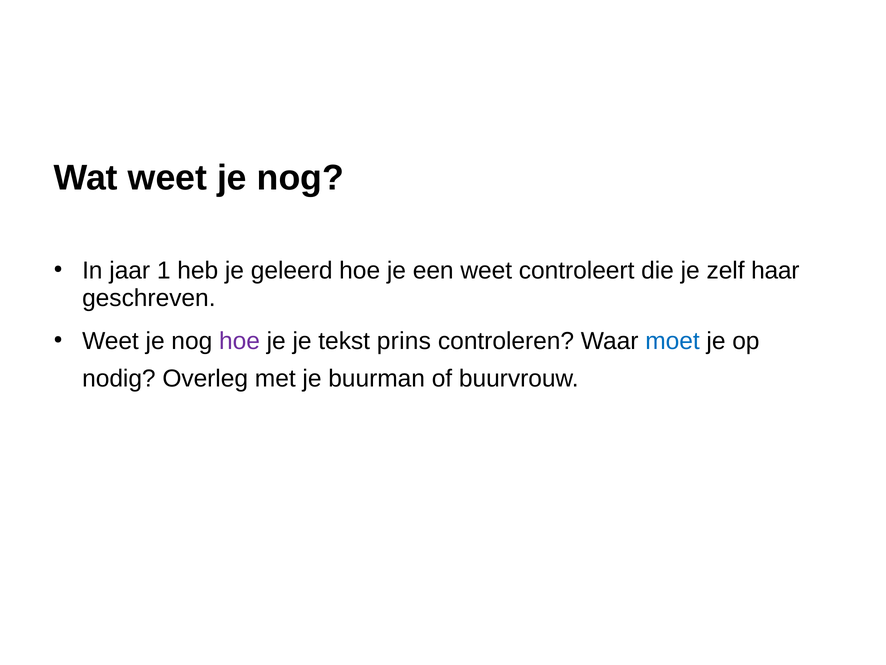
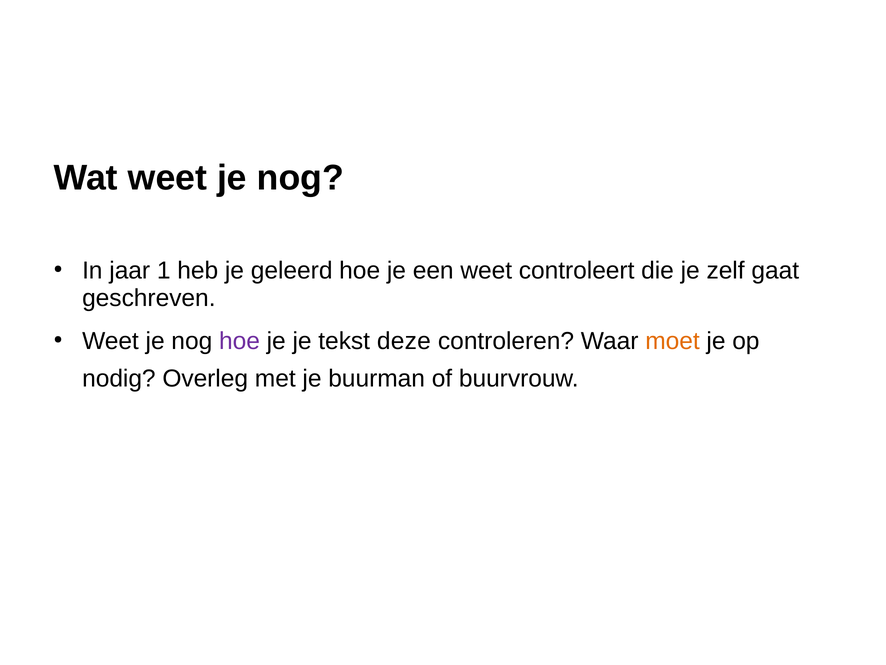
haar: haar -> gaat (775, 270)
prins: prins -> deze (404, 341)
moet colour: blue -> orange (673, 341)
